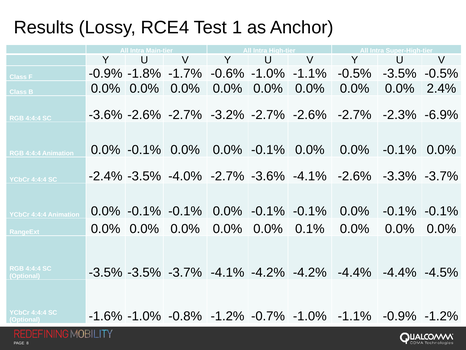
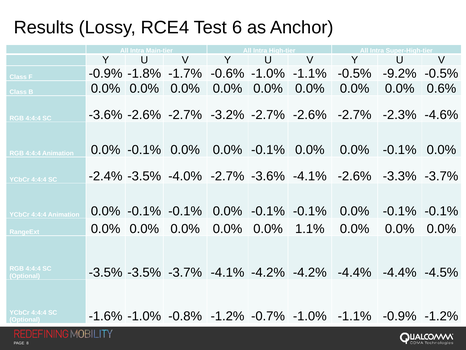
1: 1 -> 6 (237, 27)
-0.5% -3.5%: -3.5% -> -9.2% (400, 74)
2.4%: 2.4% -> 0.6% (441, 88)
-6.9%: -6.9% -> -4.6% (441, 115)
0.1%: 0.1% -> 1.1% (310, 228)
